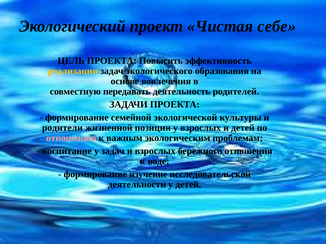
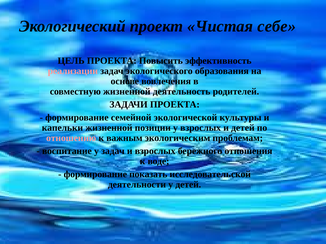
реализации colour: yellow -> pink (73, 71)
совместную передавать: передавать -> жизненной (127, 92)
родители: родители -> капельки (62, 128)
изучение: изучение -> показать (148, 175)
